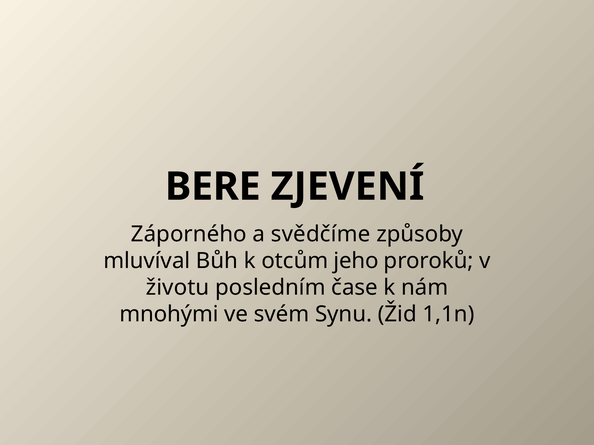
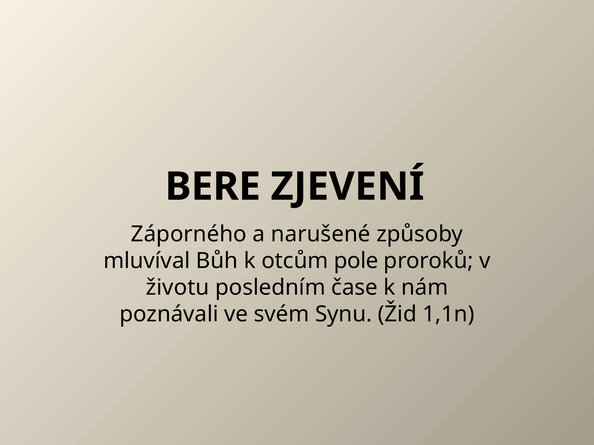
svědčíme: svědčíme -> narušené (321, 234)
jeho: jeho -> pole (356, 261)
mnohými: mnohými -> poznávali (169, 315)
